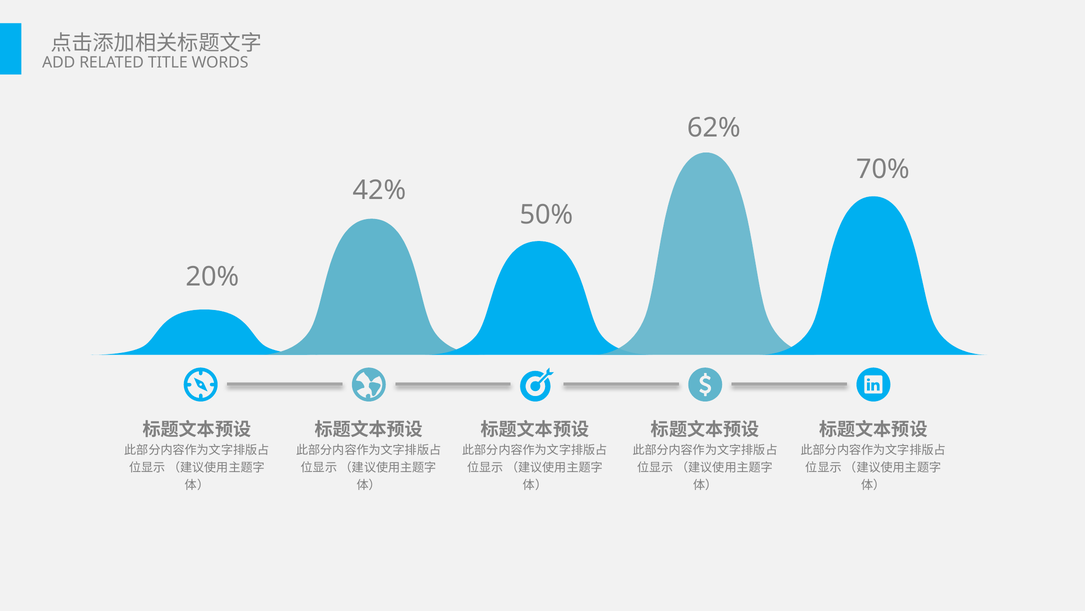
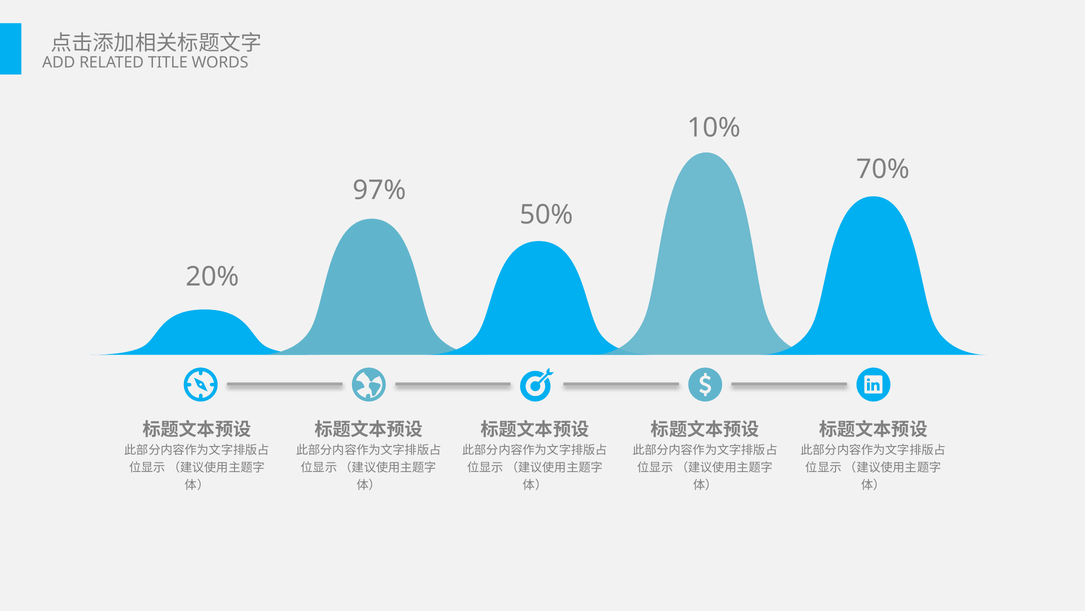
62%: 62% -> 10% (714, 128)
42%: 42% -> 97% (379, 190)
